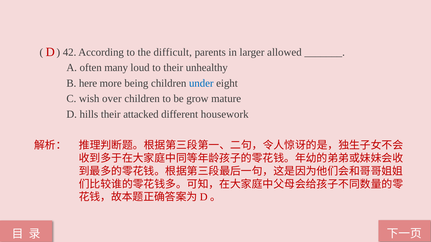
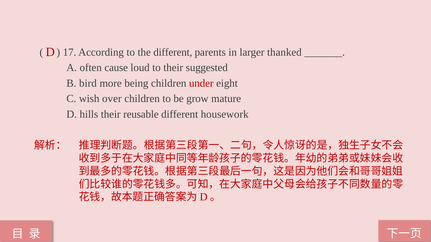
42: 42 -> 17 (70, 52)
the difficult: difficult -> different (173, 52)
allowed: allowed -> thanked (284, 52)
many: many -> cause (116, 68)
unhealthy: unhealthy -> suggested (207, 68)
here: here -> bird (88, 83)
under colour: blue -> red (201, 83)
attacked: attacked -> reusable (141, 114)
